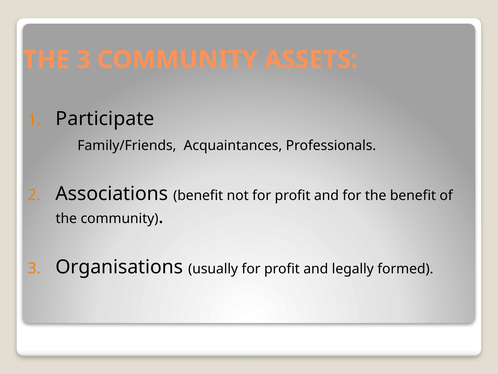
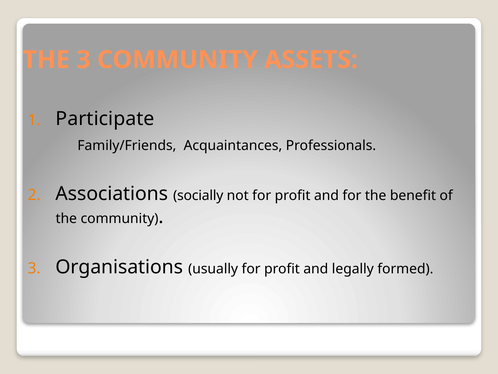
Associations benefit: benefit -> socially (198, 195)
